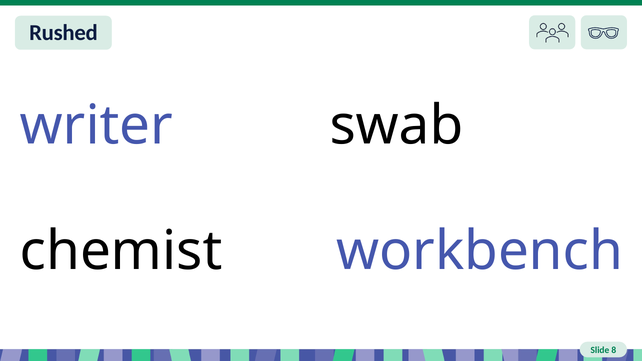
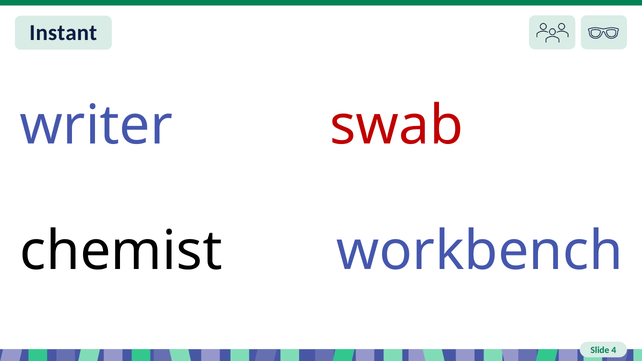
Rushed: Rushed -> Instant (63, 33)
swab colour: black -> red (396, 126)
8: 8 -> 4 (614, 350)
